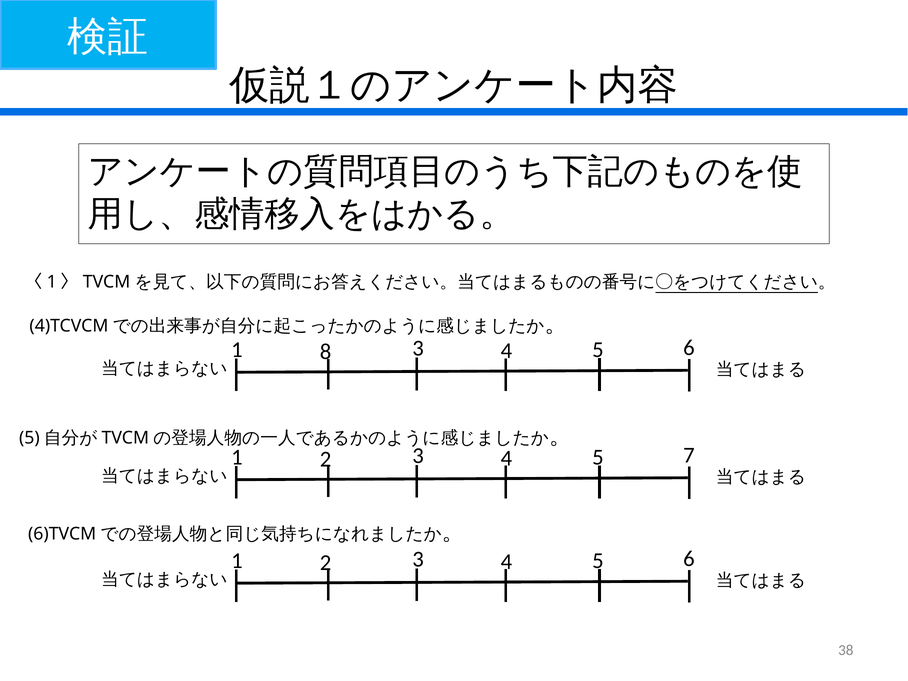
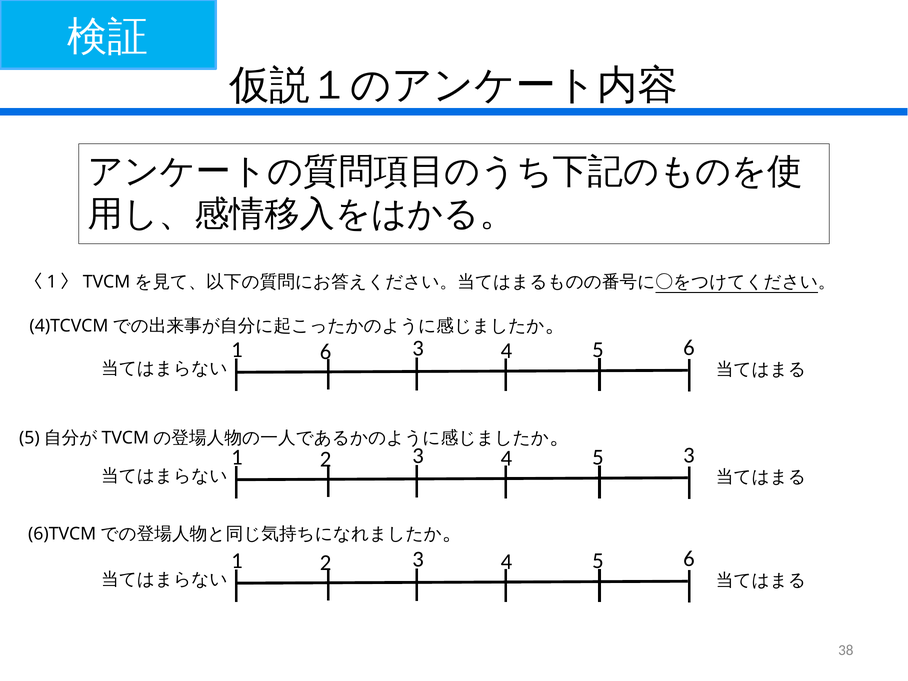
1 8: 8 -> 6 (326, 352)
5 7: 7 -> 3 (689, 455)
